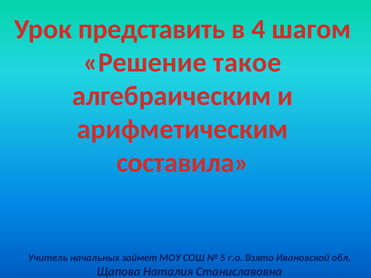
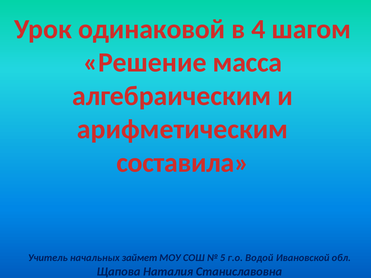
представить: представить -> одинаковой (152, 29)
такое: такое -> масса (247, 63)
Взято: Взято -> Водой (259, 258)
